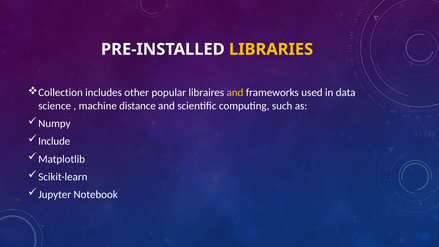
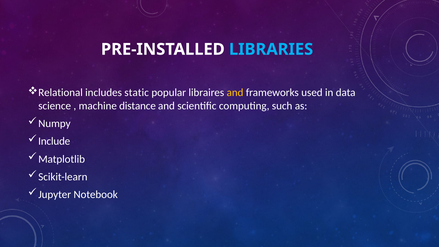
LIBRARIES colour: yellow -> light blue (271, 49)
Collection: Collection -> Relational (61, 93)
other: other -> static (137, 93)
